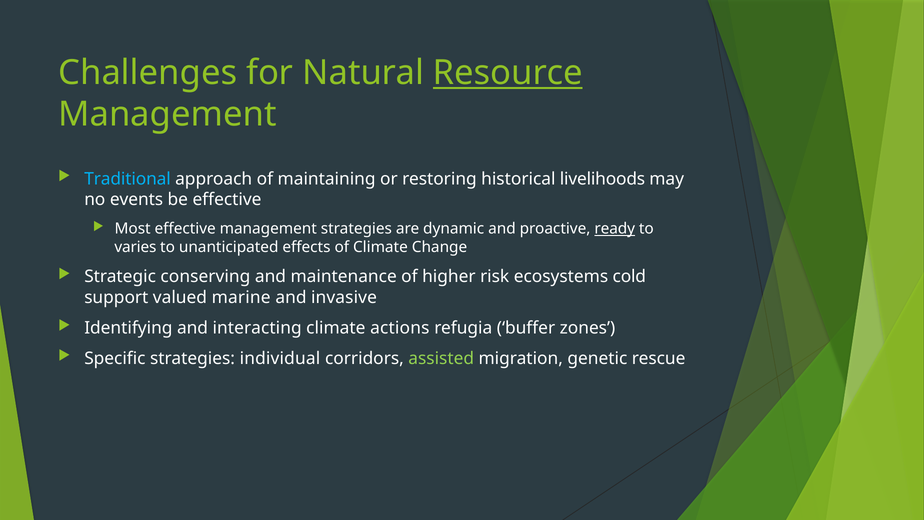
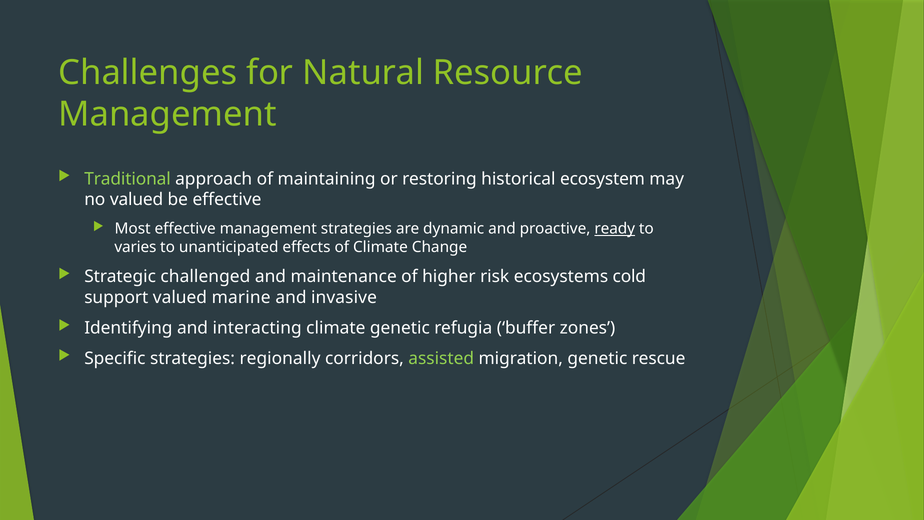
Resource underline: present -> none (508, 73)
Traditional colour: light blue -> light green (128, 179)
livelihoods: livelihoods -> ecosystem (602, 179)
no events: events -> valued (137, 200)
conserving: conserving -> challenged (205, 277)
climate actions: actions -> genetic (400, 328)
individual: individual -> regionally (280, 358)
